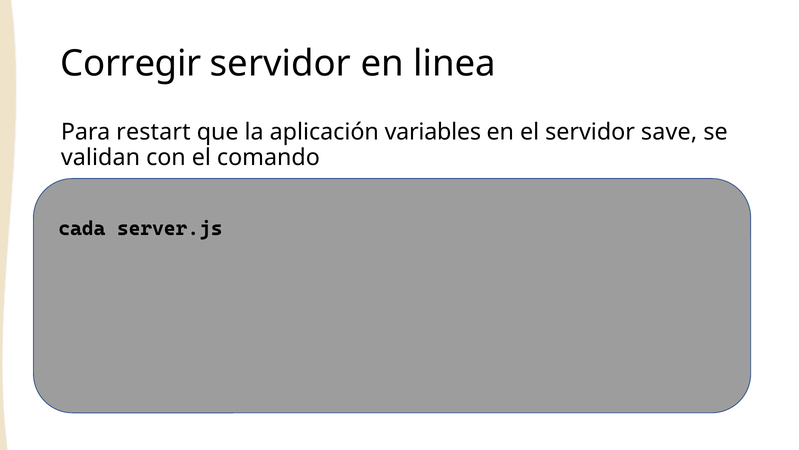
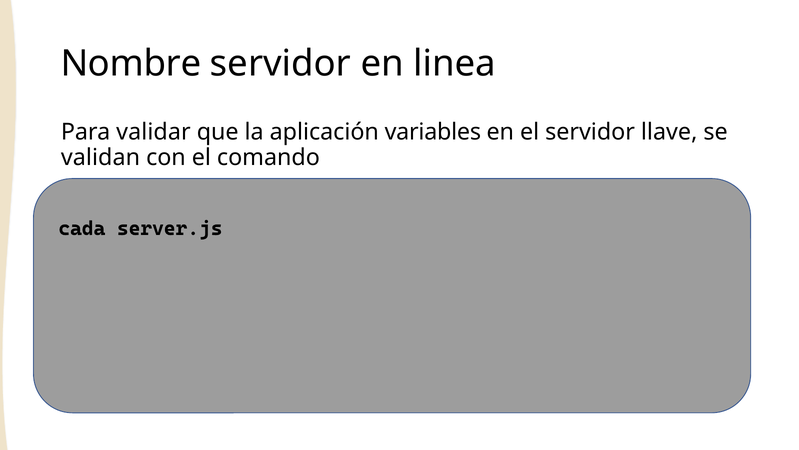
Corregir: Corregir -> Nombre (131, 63)
restart: restart -> validar (153, 132)
save: save -> llave (669, 132)
